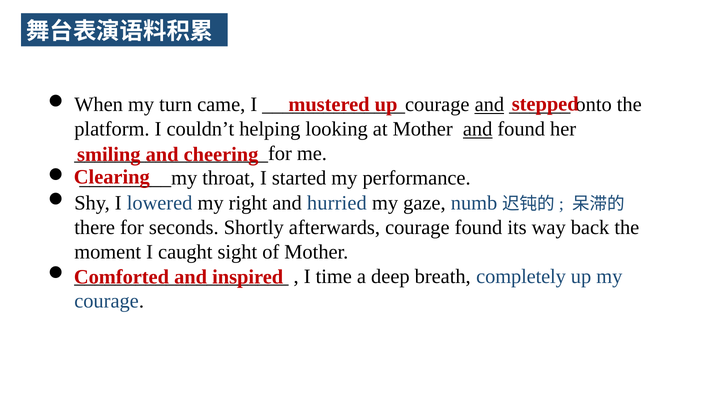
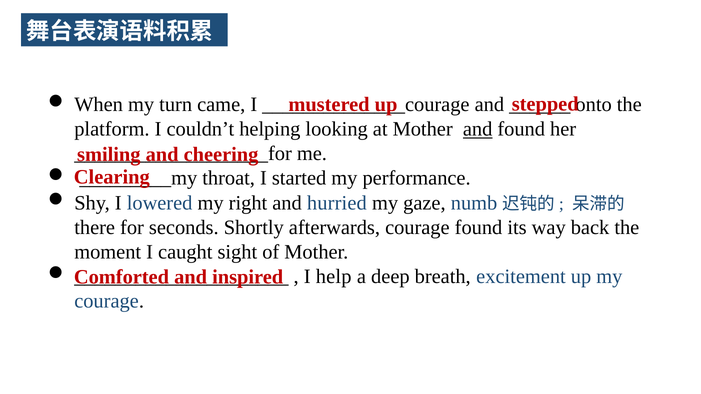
and underline: present -> none (489, 105)
time: time -> help (334, 277)
completely: completely -> excitement (521, 277)
